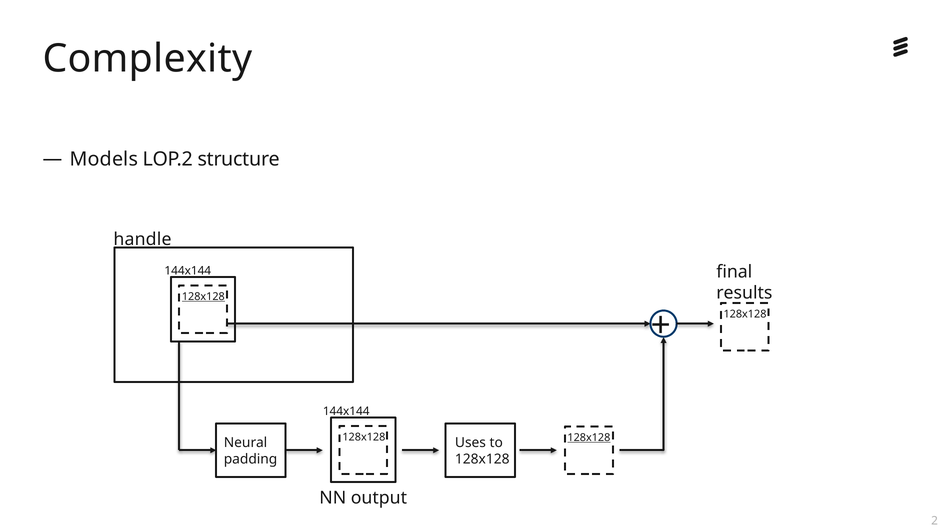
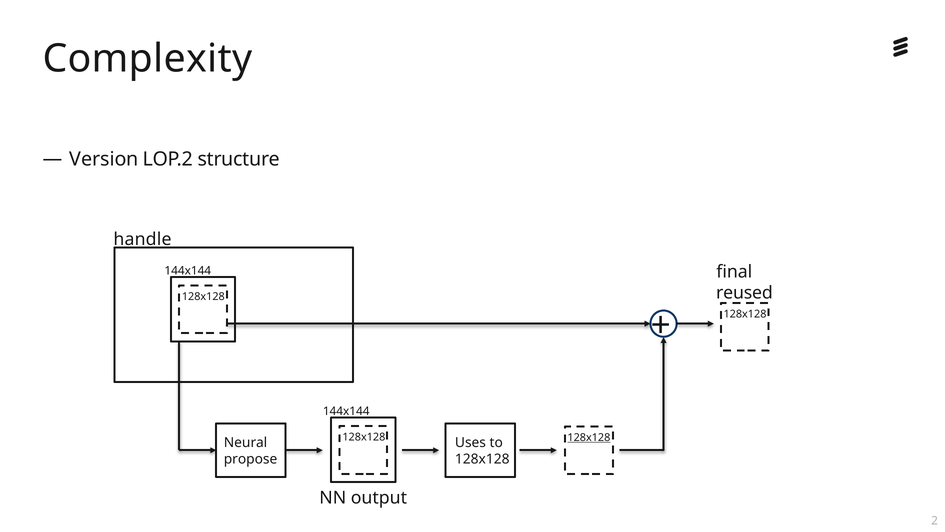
Models: Models -> Version (104, 159)
results: results -> reused (744, 293)
128x128 underline: present -> none (203, 296)
padding: padding -> propose (251, 459)
